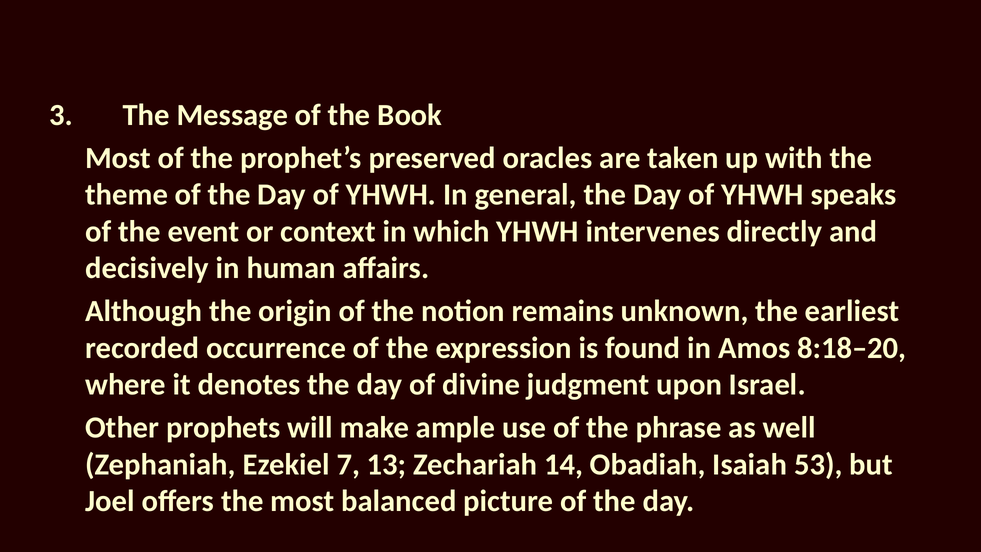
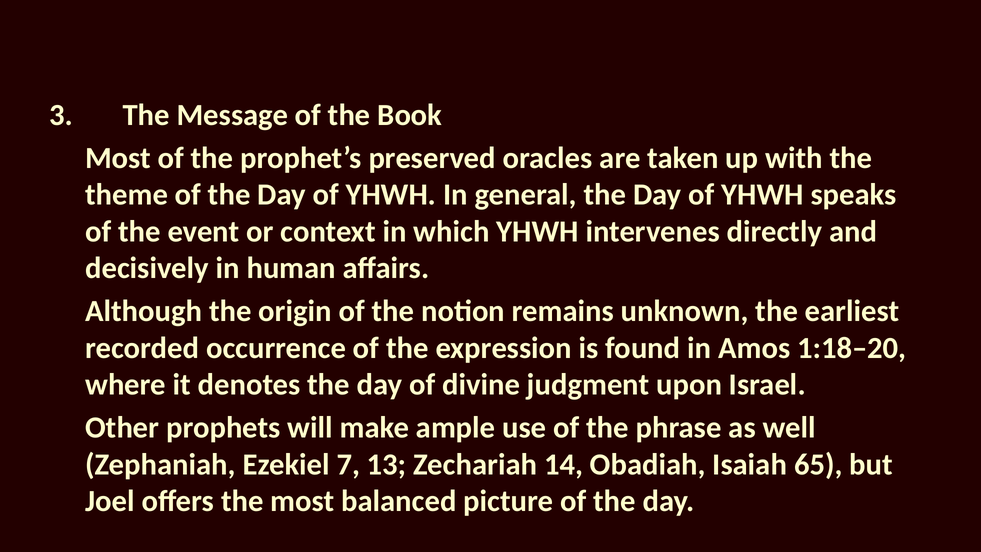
8:18–20: 8:18–20 -> 1:18–20 (852, 348)
53: 53 -> 65 (818, 464)
